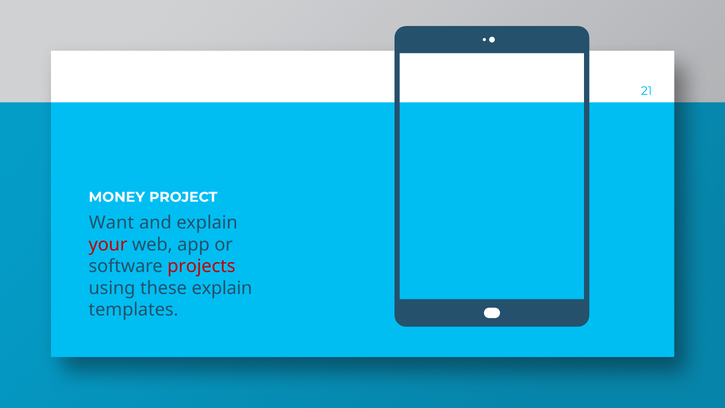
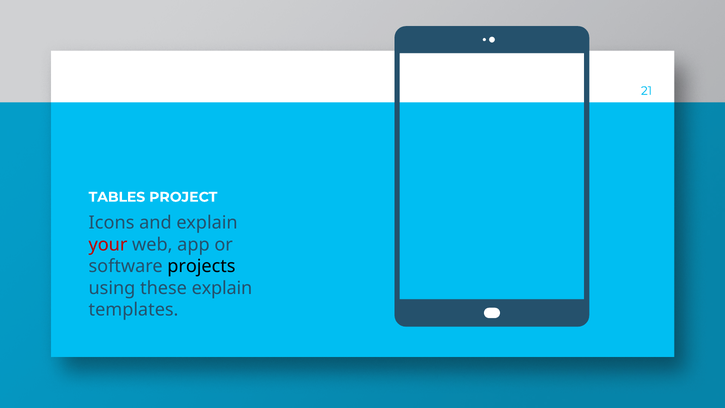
MONEY: MONEY -> TABLES (117, 197)
Want: Want -> Icons (112, 223)
projects colour: red -> black (201, 266)
